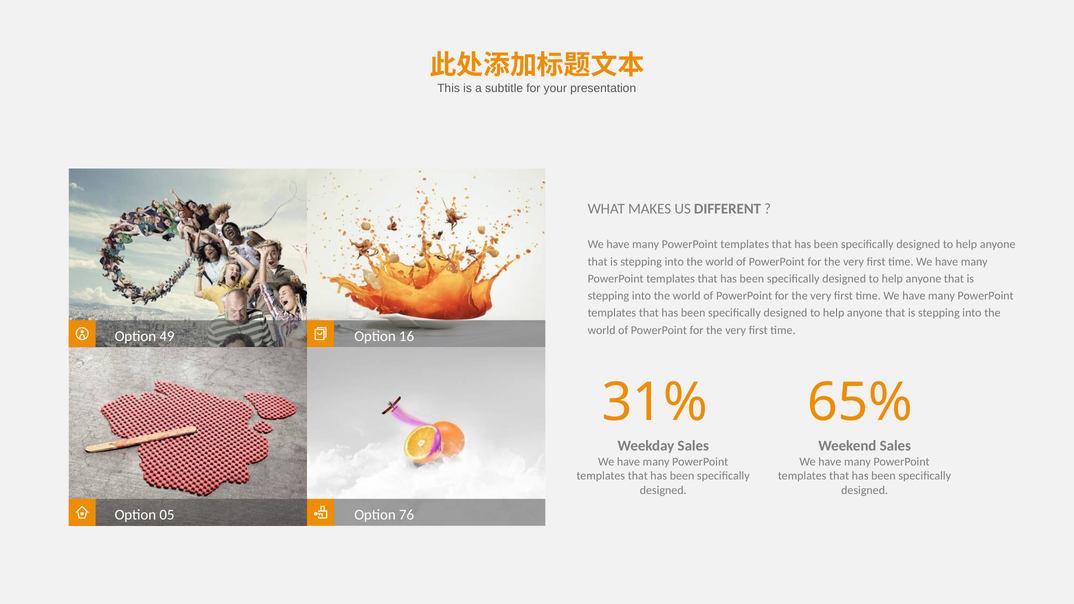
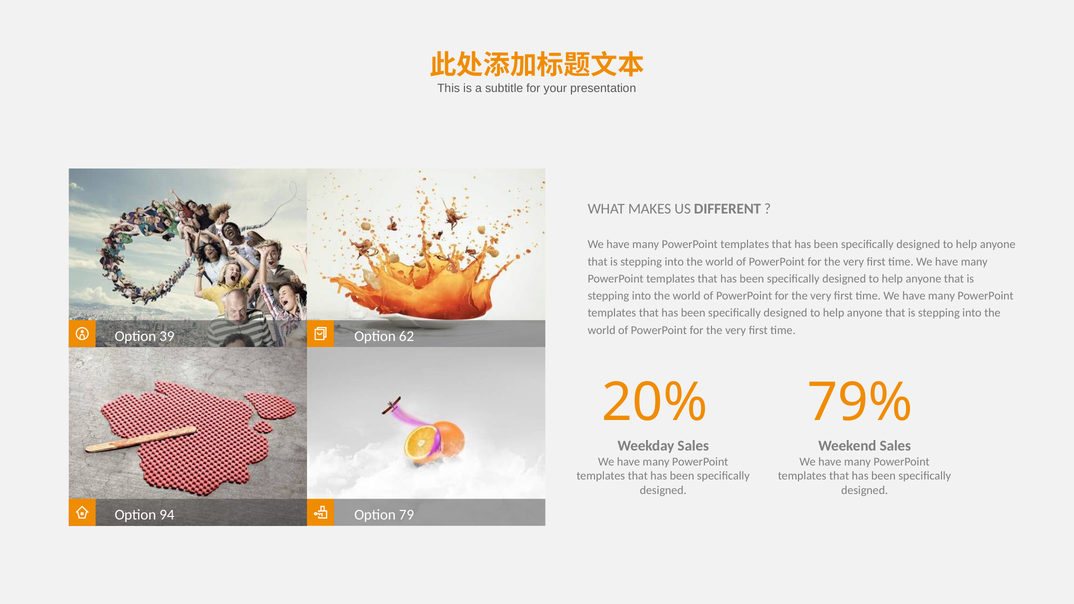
49: 49 -> 39 (167, 336)
16: 16 -> 62 (407, 336)
31%: 31% -> 20% (655, 403)
65%: 65% -> 79% (860, 403)
05: 05 -> 94 (167, 515)
76: 76 -> 79 (407, 515)
